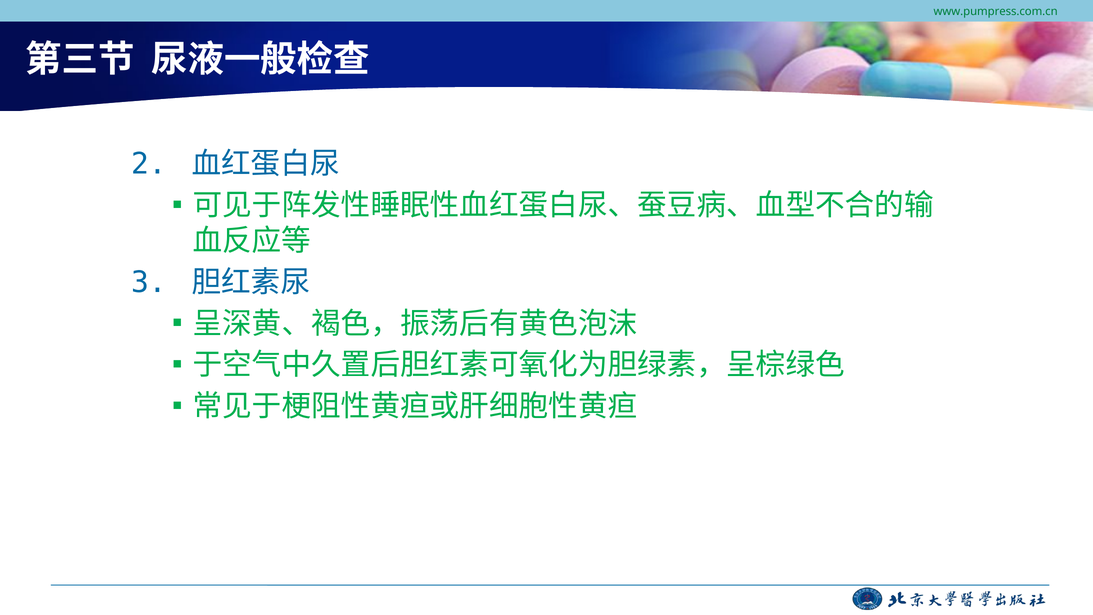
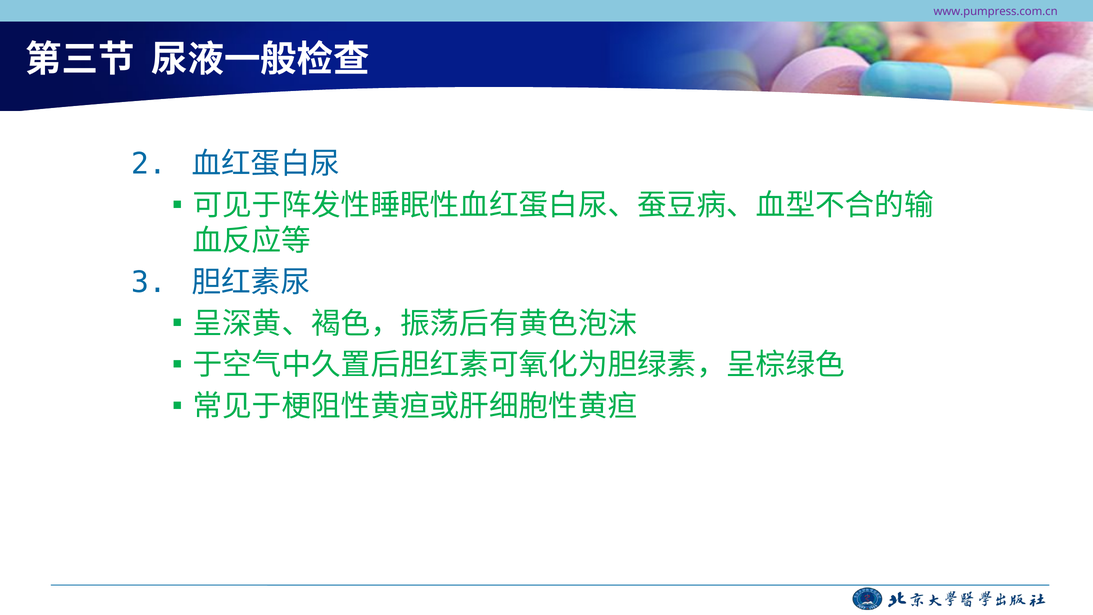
www.pumpress.com.cn colour: green -> purple (996, 12)
